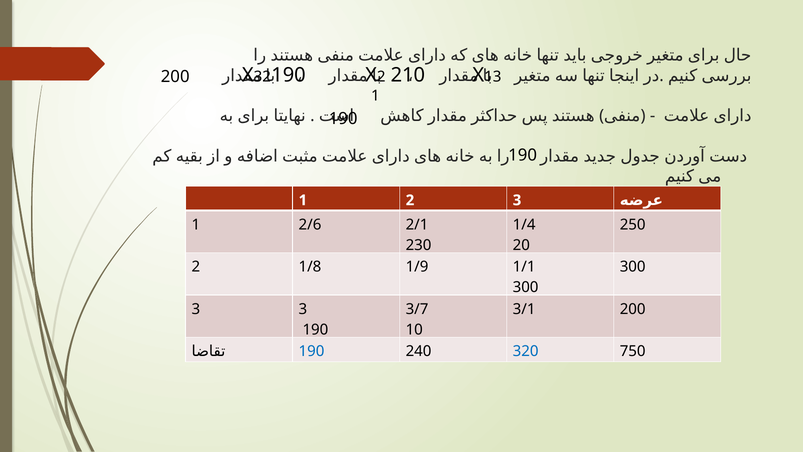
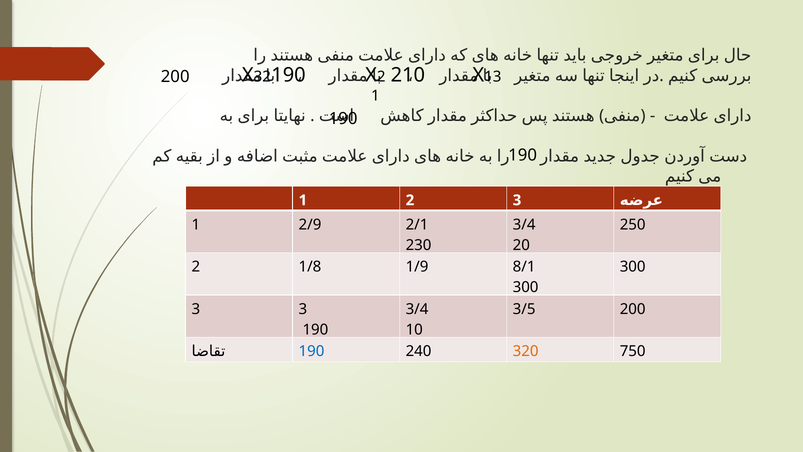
2/6: 2/6 -> 2/9 (310, 225)
1/4: 1/4 -> 3/4 (524, 225)
1/1: 1/1 -> 8/1 (524, 267)
3/7: 3/7 -> 3/4 (417, 309)
3/1: 3/1 -> 3/5 (524, 309)
320 colour: blue -> orange (526, 351)
